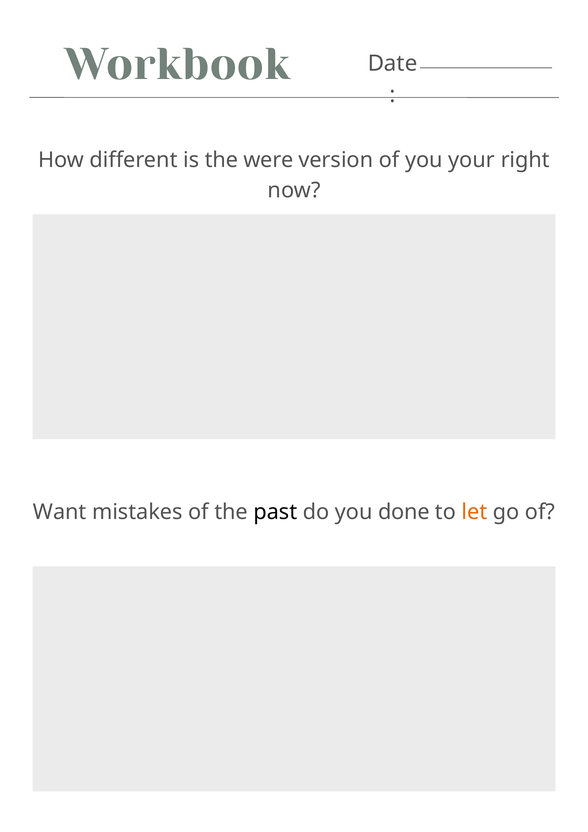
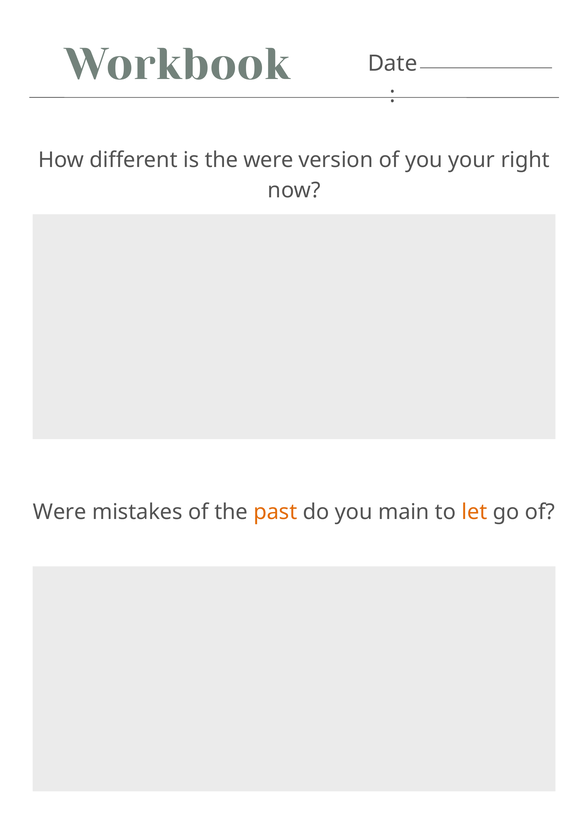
Want: Want -> Were (60, 512)
past colour: black -> orange (275, 512)
done: done -> main (404, 512)
